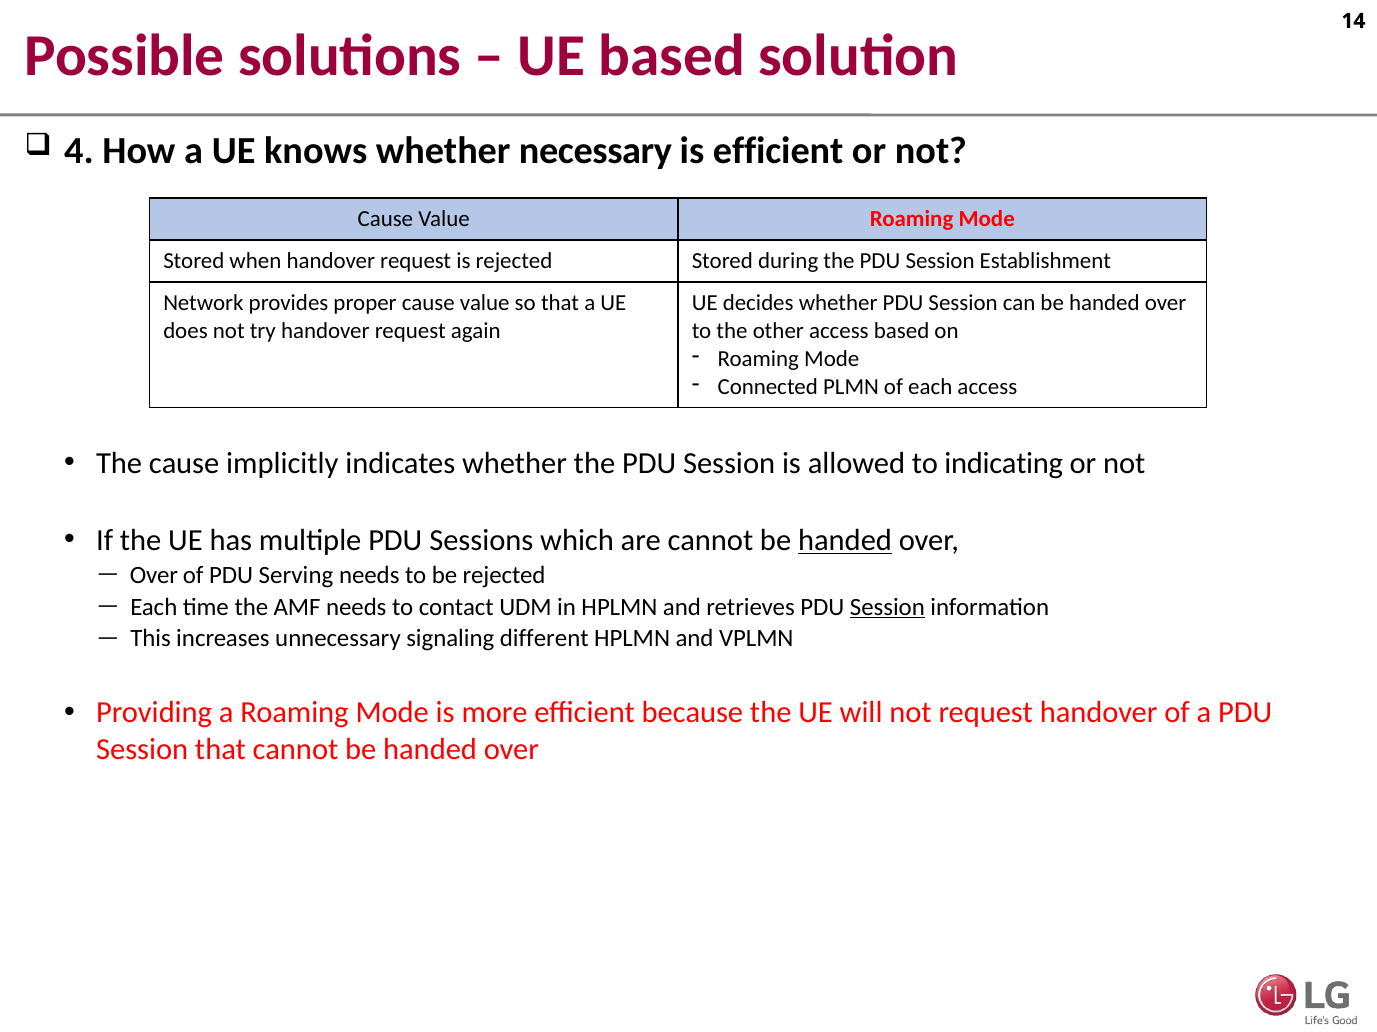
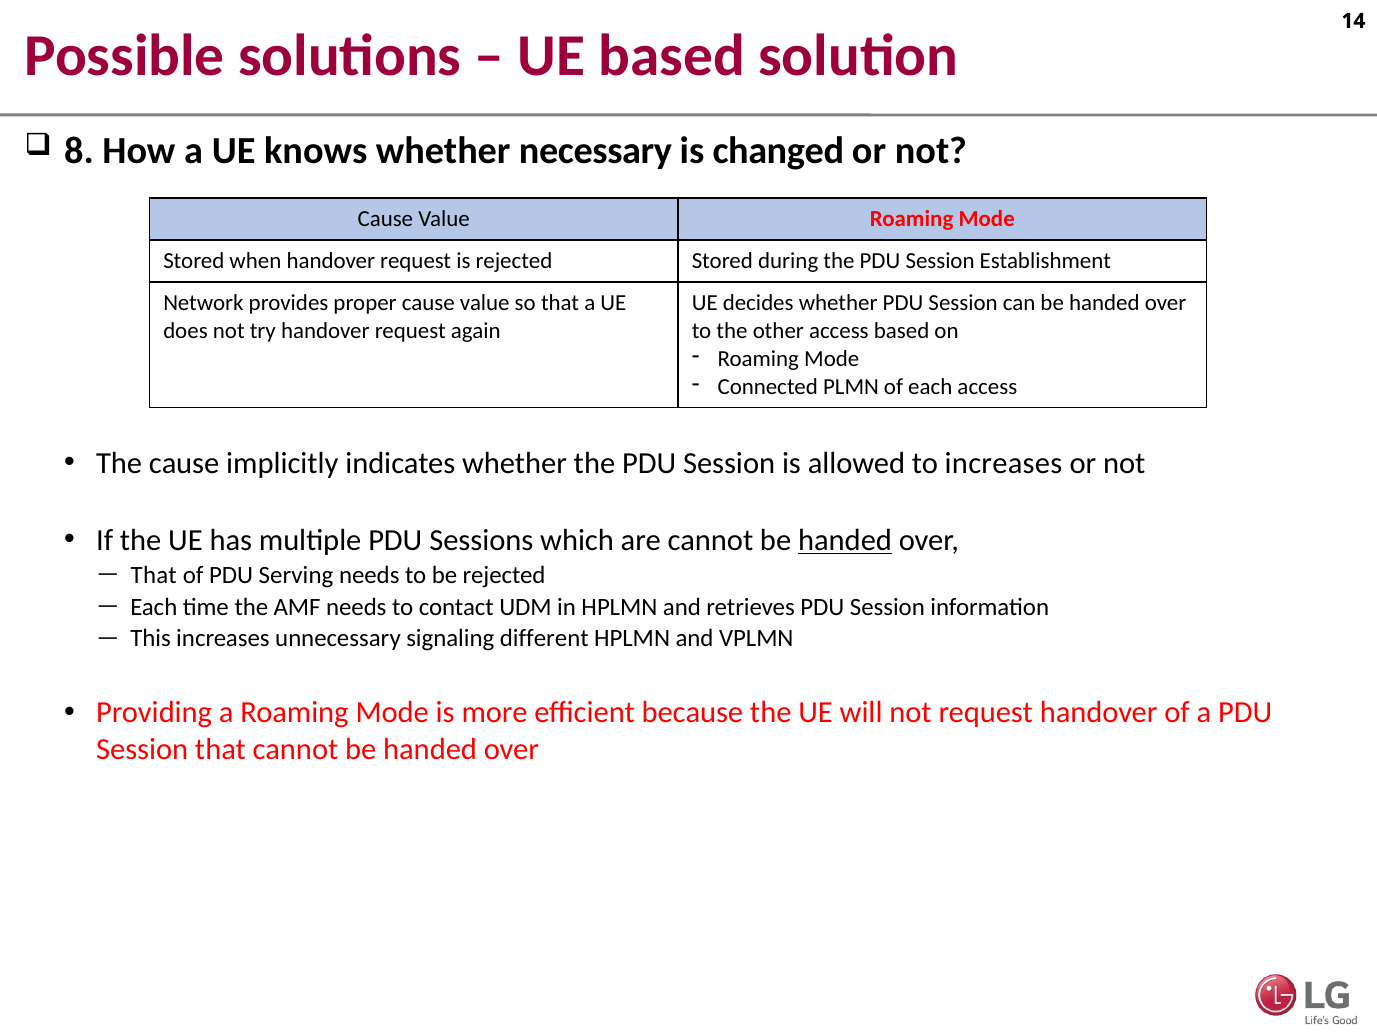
4: 4 -> 8 (79, 151)
is efficient: efficient -> changed (778, 151)
to indicating: indicating -> increases (1003, 464)
Over: Over -> That (154, 576)
Session underline: present -> none (887, 607)
